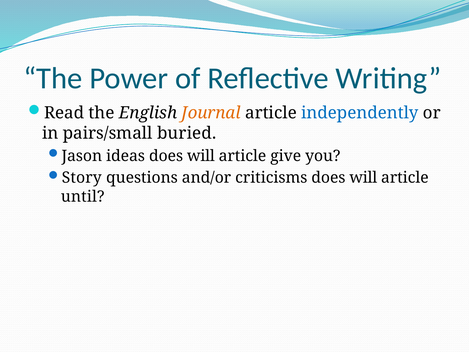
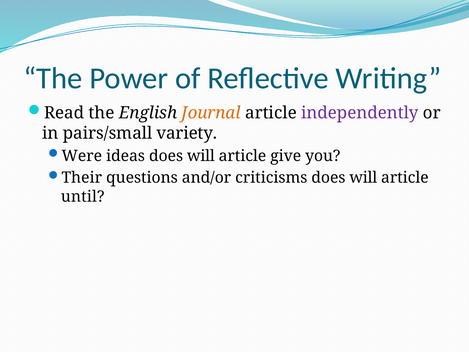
independently colour: blue -> purple (360, 113)
buried: buried -> variety (187, 133)
Jason: Jason -> Were (82, 156)
Story: Story -> Their (82, 178)
